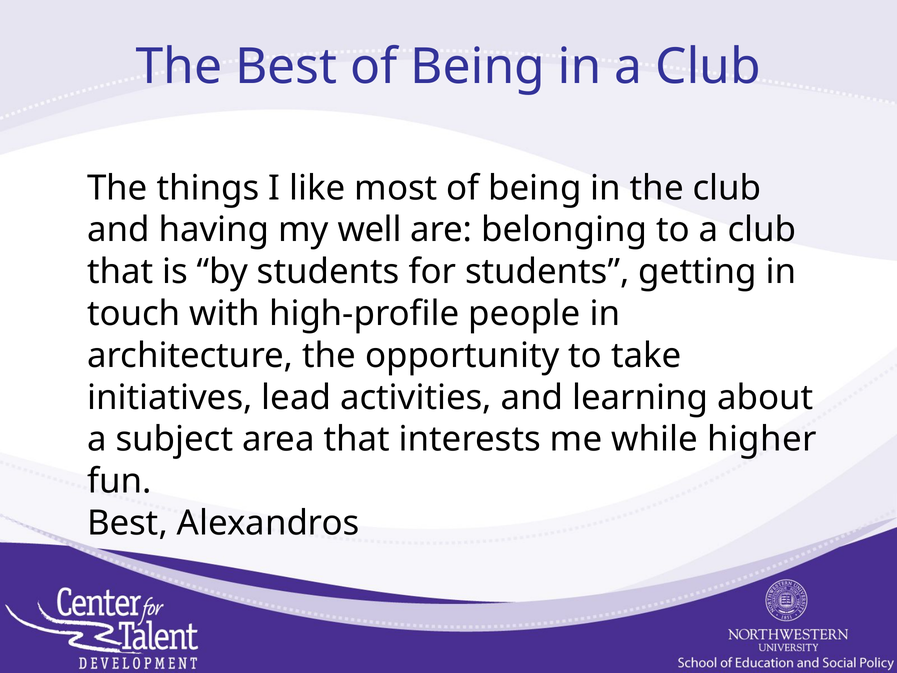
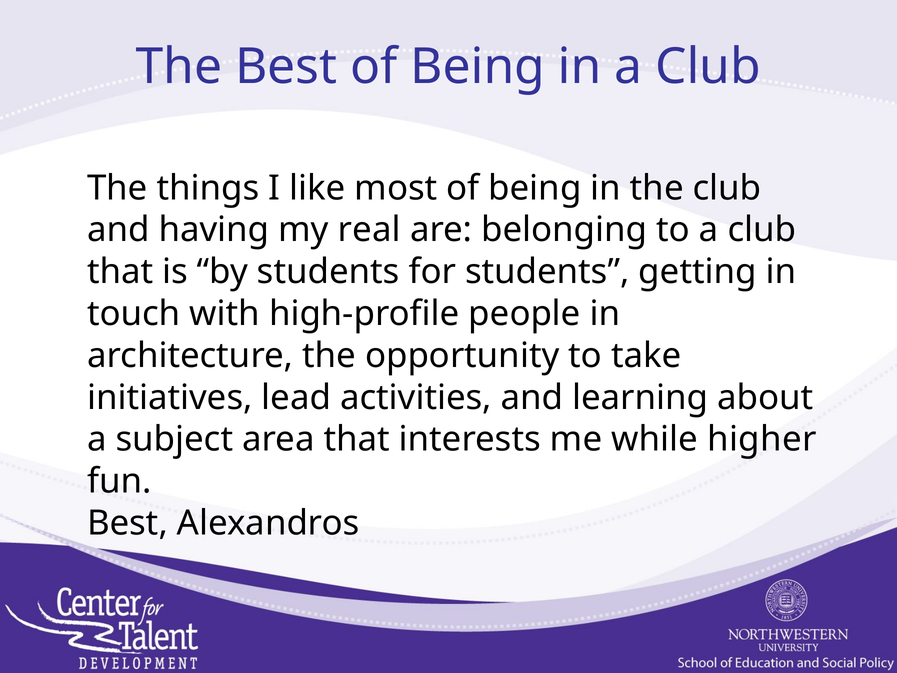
well: well -> real (369, 230)
